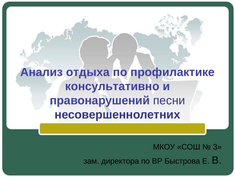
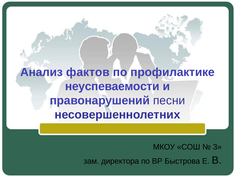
отдыха: отдыха -> фактов (88, 72)
консультативно: консультативно -> неуспеваемости (112, 86)
